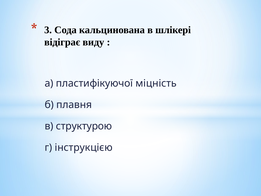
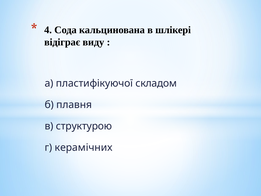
3: 3 -> 4 (48, 30)
міцність: міцність -> складом (156, 83)
інструкцією: інструкцією -> керамічних (84, 147)
